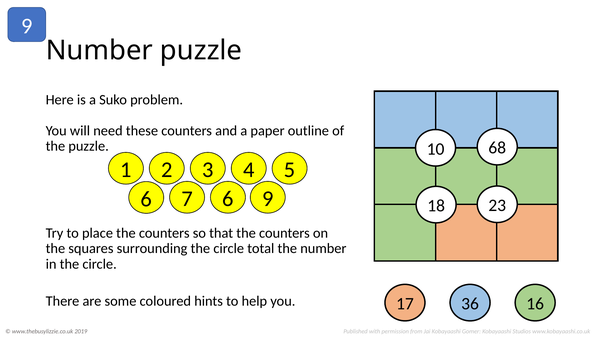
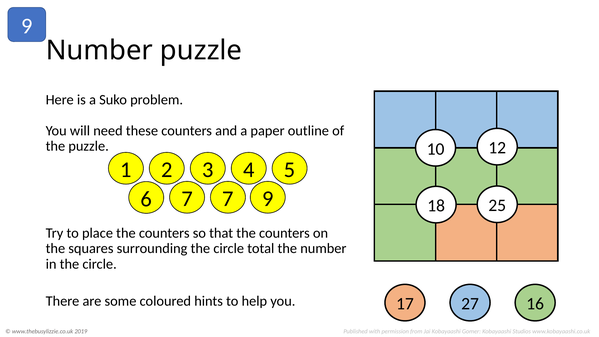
68: 68 -> 12 (497, 148)
7 6: 6 -> 7 (228, 199)
23: 23 -> 25 (497, 205)
36: 36 -> 27 (470, 304)
